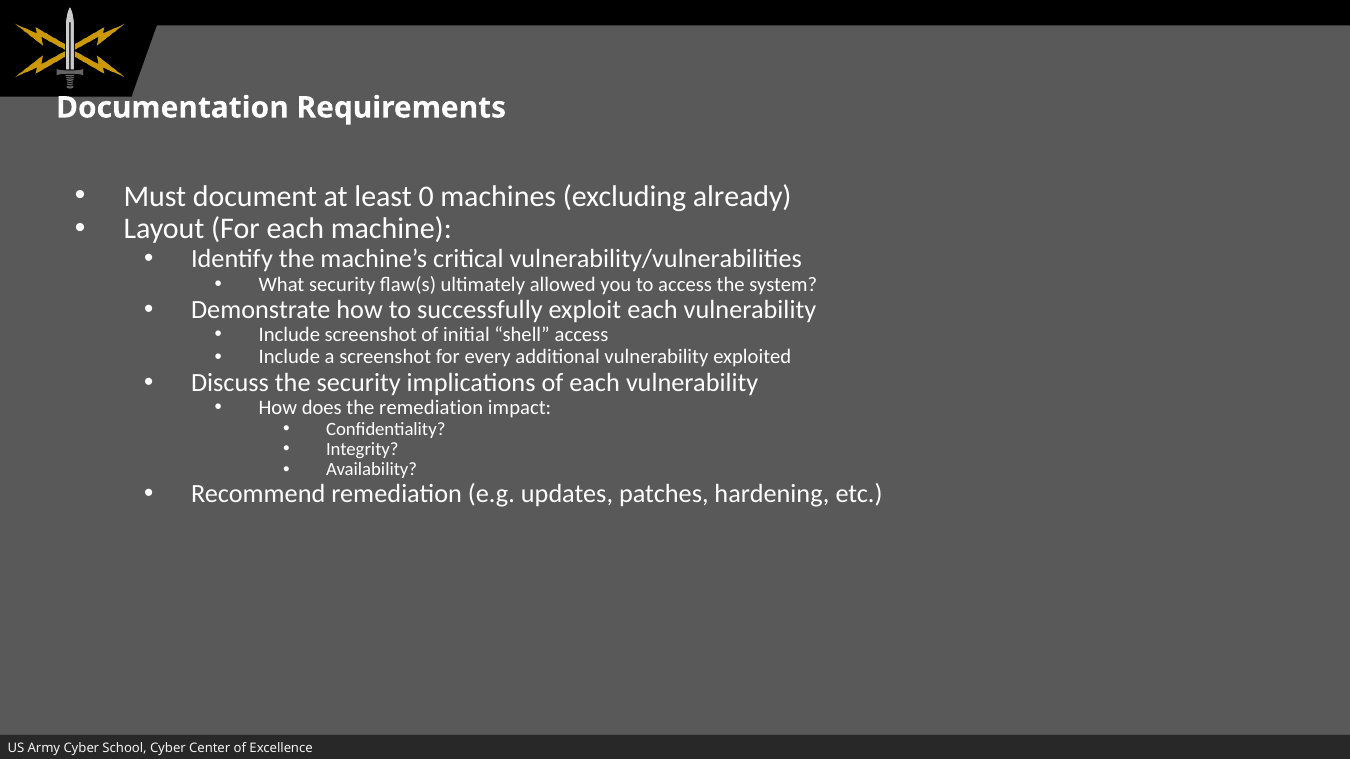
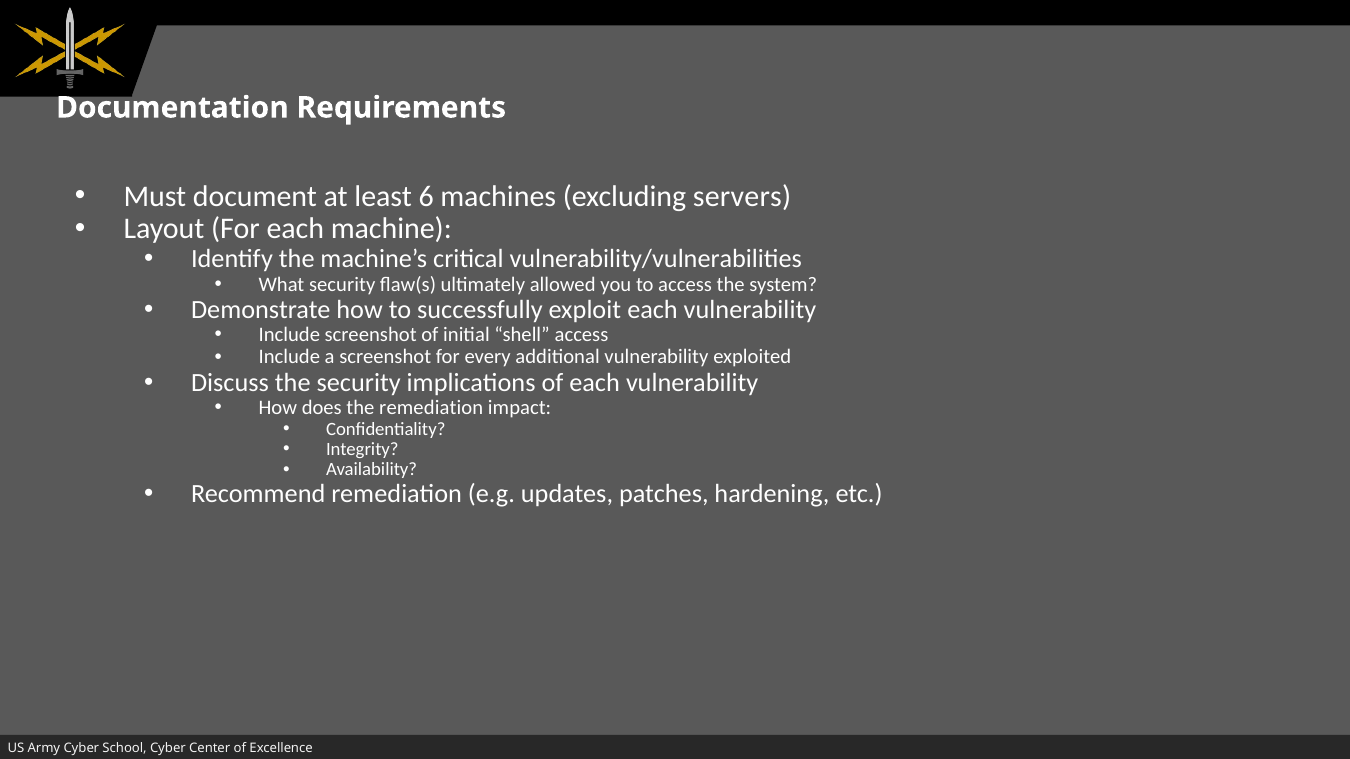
0: 0 -> 6 (426, 196)
already: already -> servers (742, 196)
